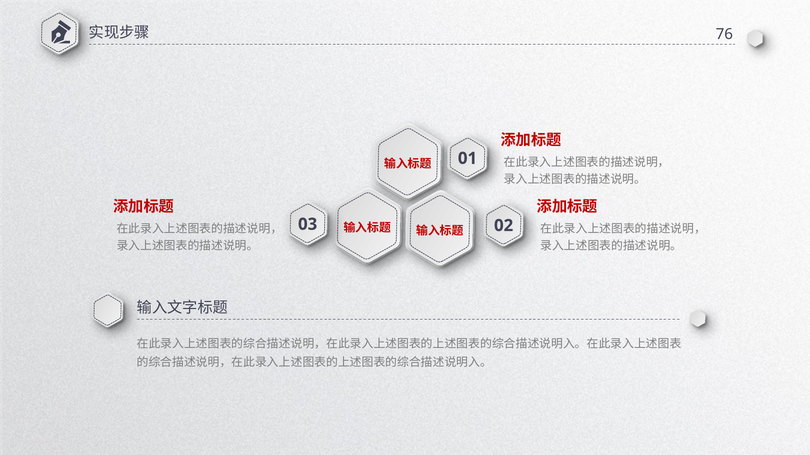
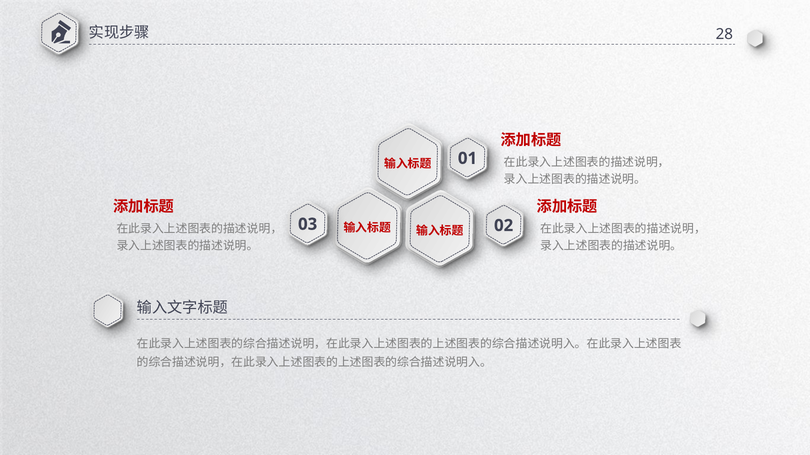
76: 76 -> 28 (724, 35)
